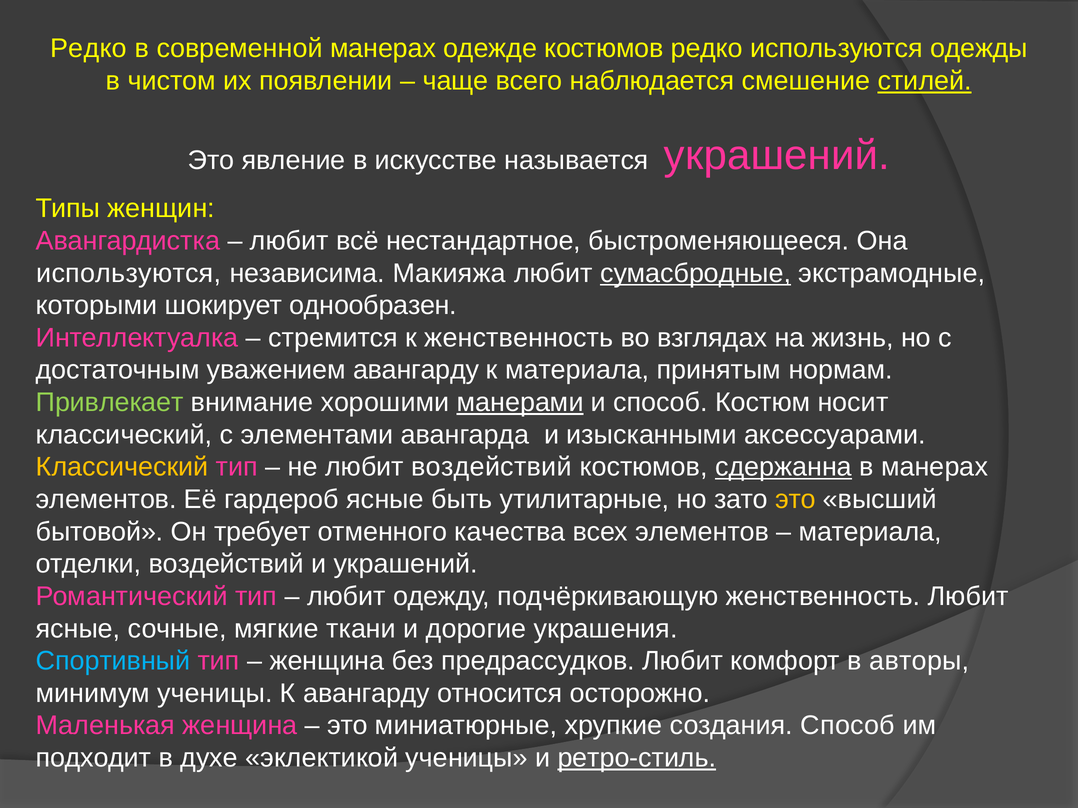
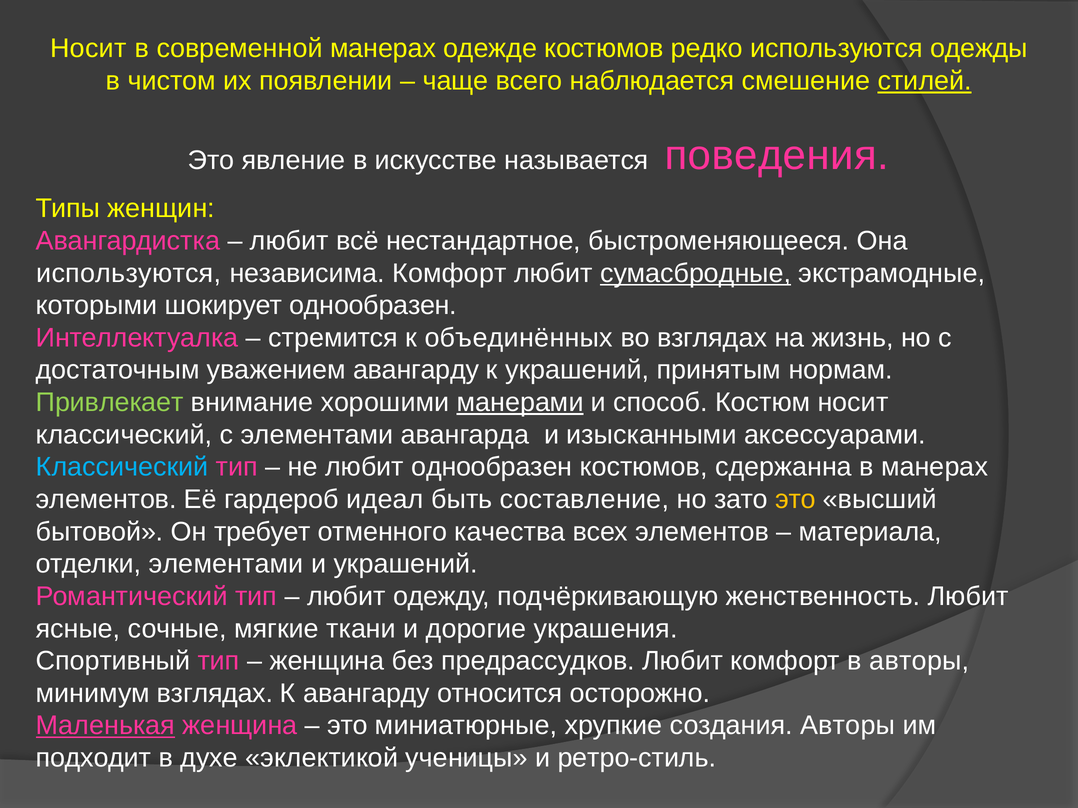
Редко: Редко -> Носит (88, 49)
называется украшений: украшений -> поведения (777, 156)
независима Макияжа: Макияжа -> Комфорт (449, 273)
к женственность: женственность -> объединённых (519, 338)
к материала: материала -> украшений (577, 370)
Классический colour: yellow -> light blue (122, 467)
любит воздействий: воздействий -> однообразен (492, 467)
сдержанна underline: present -> none (783, 467)
гардероб ясные: ясные -> идеал (385, 500)
утилитарные: утилитарные -> составление (585, 500)
отделки воздействий: воздействий -> элементами (226, 564)
Спортивный colour: light blue -> white (113, 661)
минимум ученицы: ученицы -> взглядах (215, 694)
Маленькая underline: none -> present (105, 726)
создания Способ: Способ -> Авторы (848, 726)
ретро-стиль underline: present -> none (637, 758)
